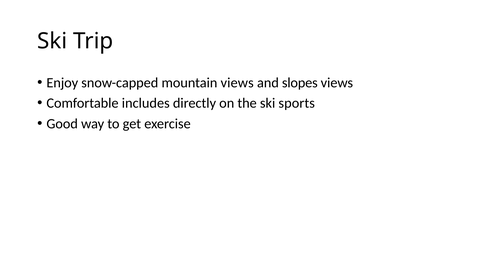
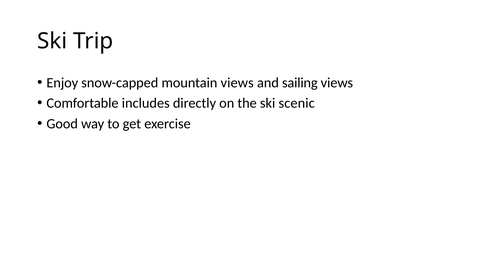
slopes: slopes -> sailing (300, 83)
sports: sports -> scenic (297, 103)
